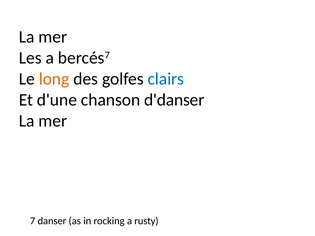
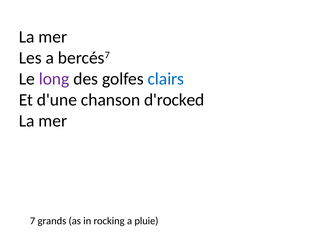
long colour: orange -> purple (54, 79)
d'danser: d'danser -> d'rocked (174, 100)
danser: danser -> grands (52, 221)
rusty: rusty -> pluie (146, 221)
